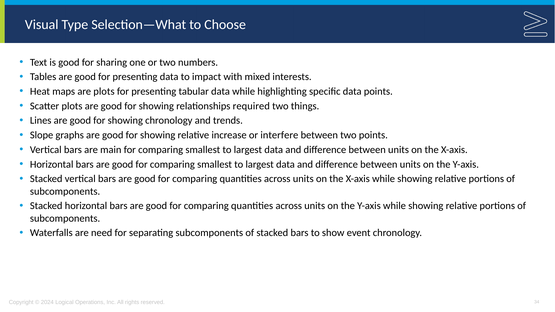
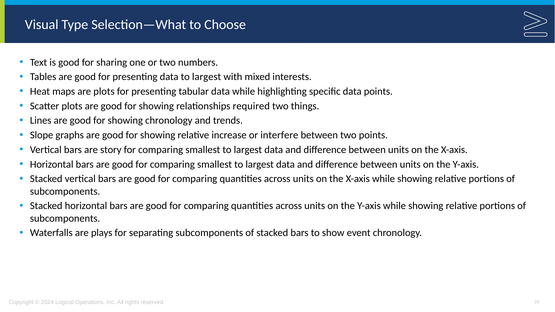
data to impact: impact -> largest (207, 77)
main: main -> story (111, 150)
need: need -> plays (102, 233)
